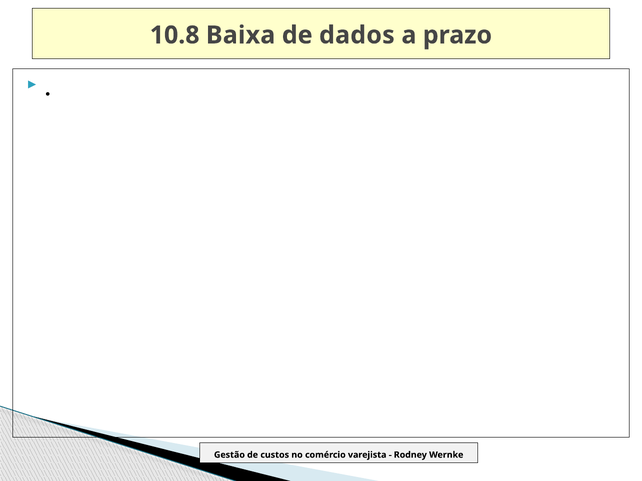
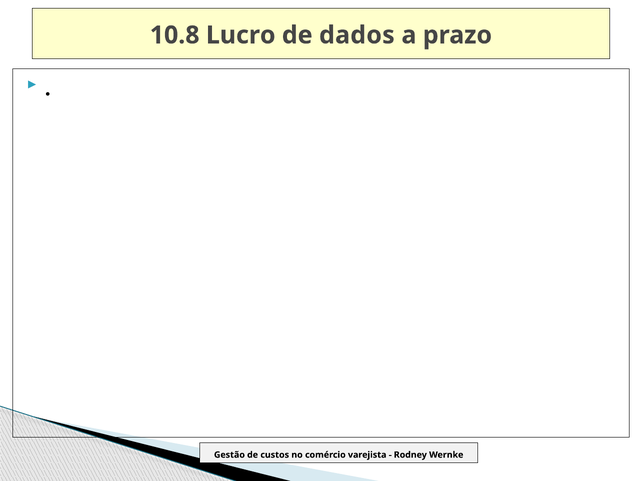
Baixa: Baixa -> Lucro (241, 35)
